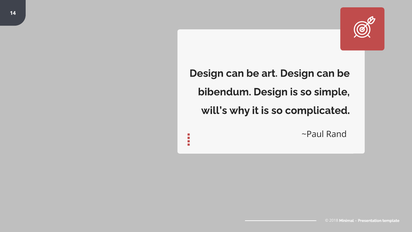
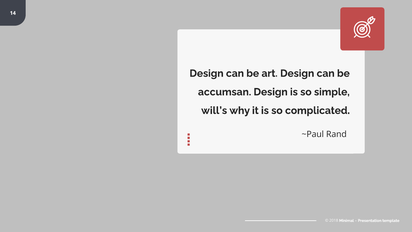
bibendum: bibendum -> accumsan (225, 92)
